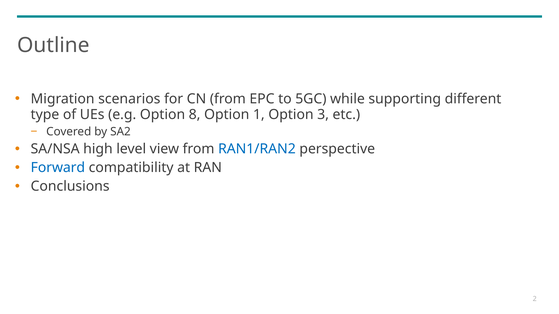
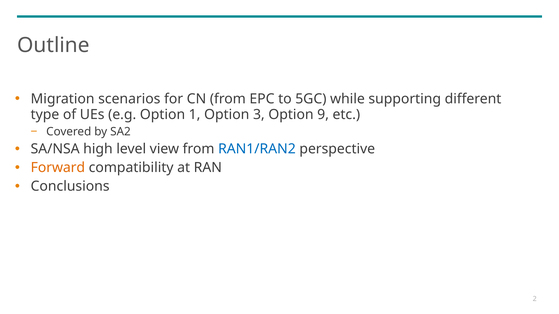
8: 8 -> 1 (195, 115)
1: 1 -> 3 (259, 115)
3: 3 -> 9 (323, 115)
Forward colour: blue -> orange (58, 168)
